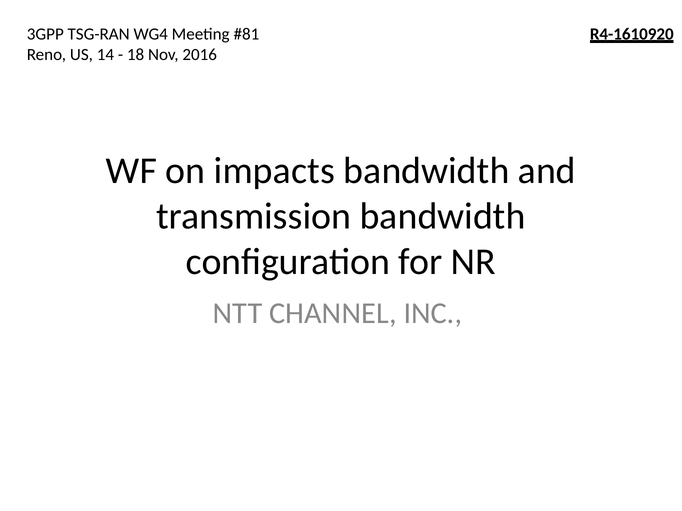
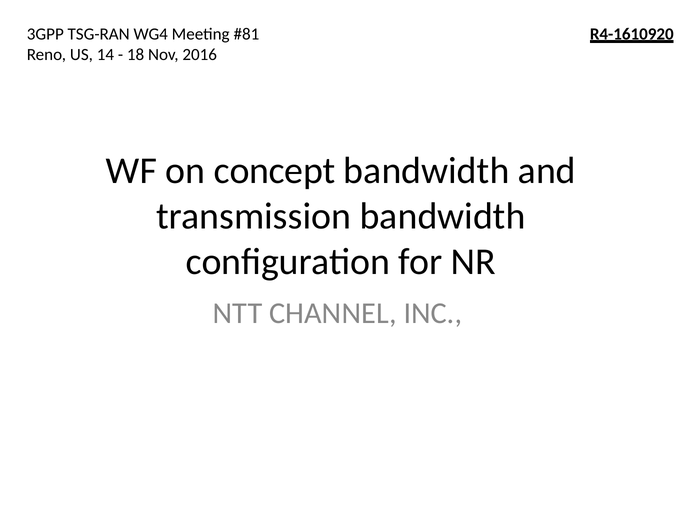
impacts: impacts -> concept (275, 171)
